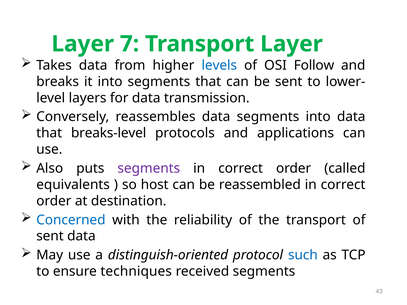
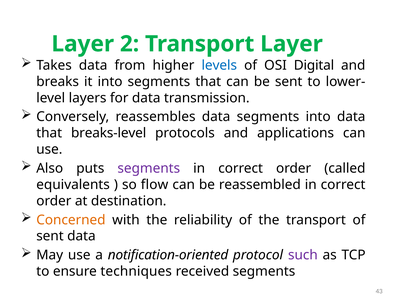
7: 7 -> 2 (130, 44)
Follow: Follow -> Digital (314, 65)
host: host -> flow (155, 185)
Concerned colour: blue -> orange (71, 220)
distinguish-oriented: distinguish-oriented -> notification-oriented (168, 255)
such colour: blue -> purple (303, 255)
